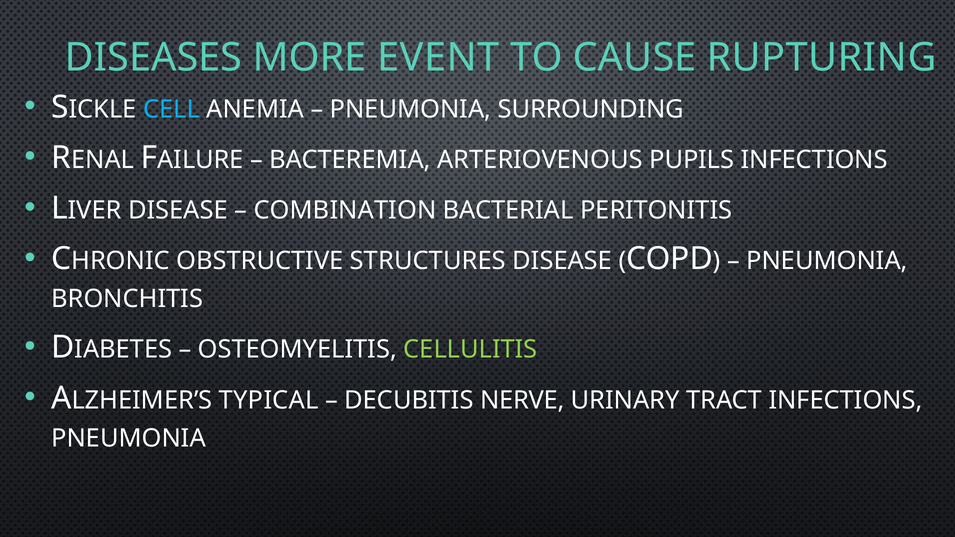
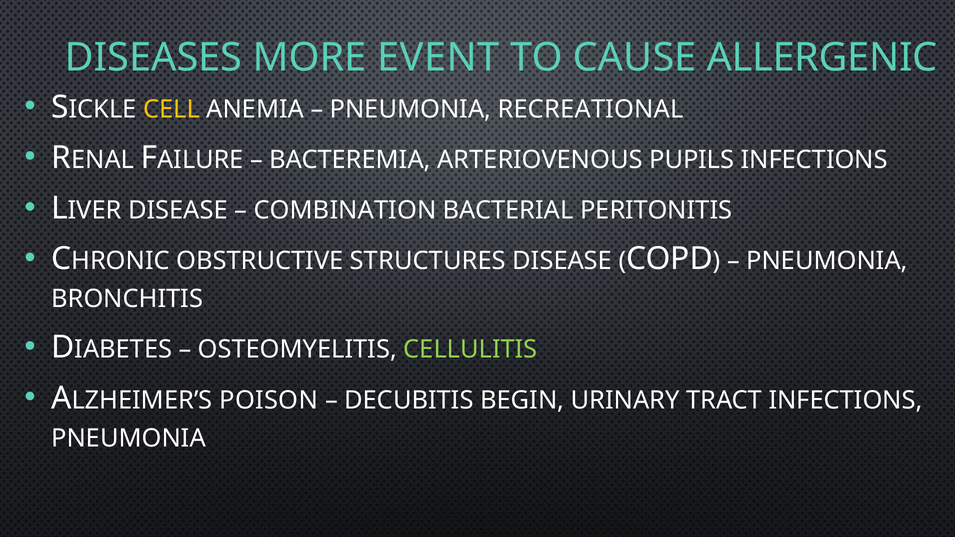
RUPTURING: RUPTURING -> ALLERGENIC (822, 58)
CELL colour: light blue -> yellow (171, 109)
SURROUNDING: SURROUNDING -> RECREATIONAL (591, 109)
TYPICAL: TYPICAL -> POISON (269, 400)
NERVE: NERVE -> BEGIN (522, 400)
